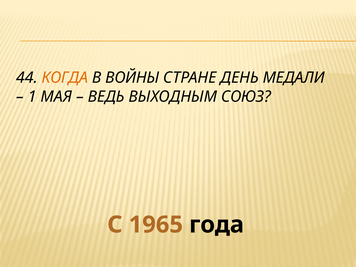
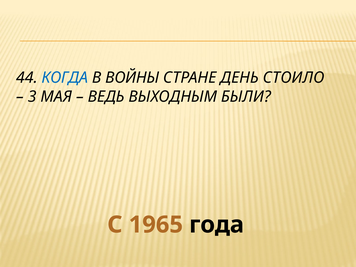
КОГДА colour: orange -> blue (65, 78)
МЕДАЛИ: МЕДАЛИ -> СТОИЛО (294, 78)
1: 1 -> 3 (32, 97)
СОЮЗ: СОЮЗ -> БЫЛИ (246, 97)
